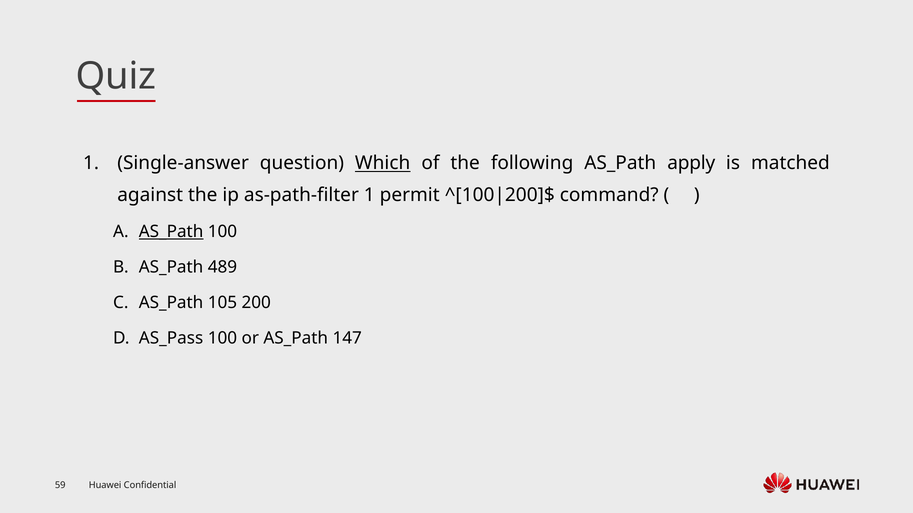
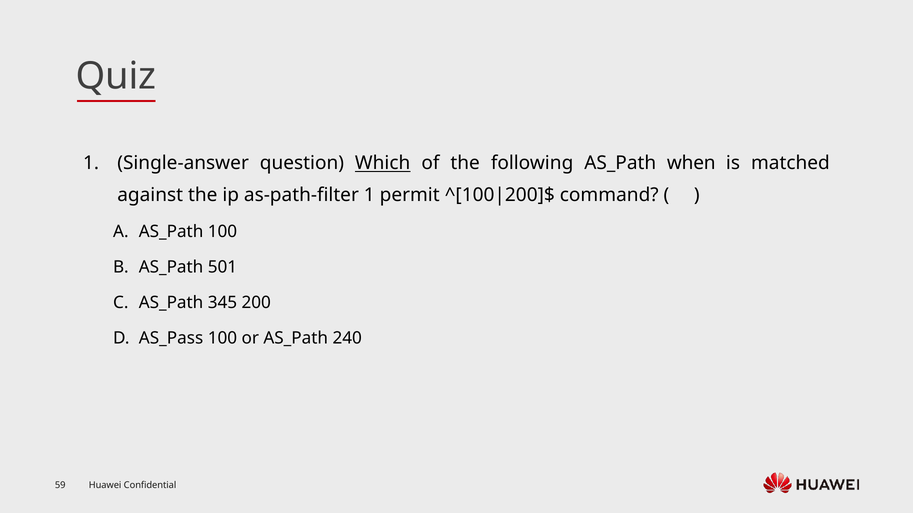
apply: apply -> when (691, 163)
AS_Path underline: present -> none (171, 232)
489: 489 -> 501 (222, 267)
105: 105 -> 345 (222, 303)
147: 147 -> 240 (347, 339)
